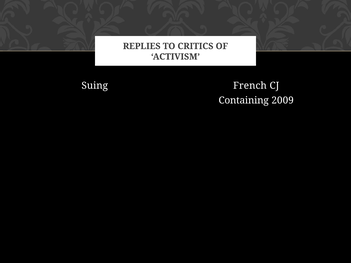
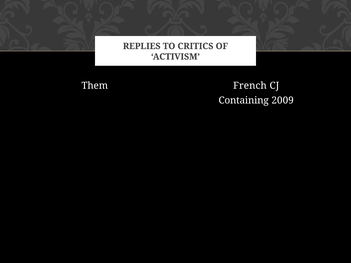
Suing: Suing -> Them (95, 86)
